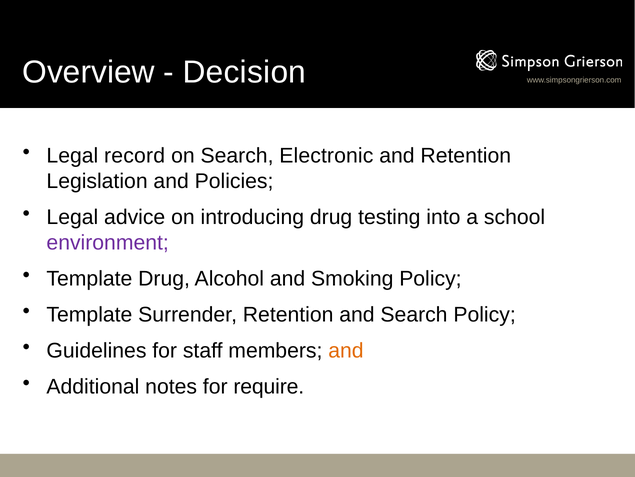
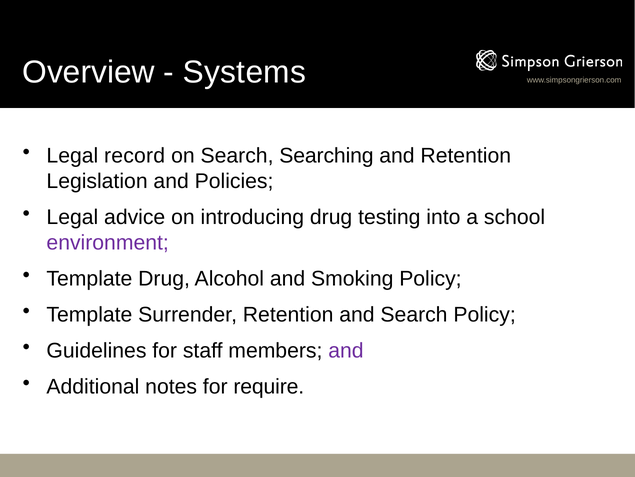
Decision: Decision -> Systems (244, 72)
Electronic: Electronic -> Searching (326, 155)
and colour: orange -> purple (346, 350)
